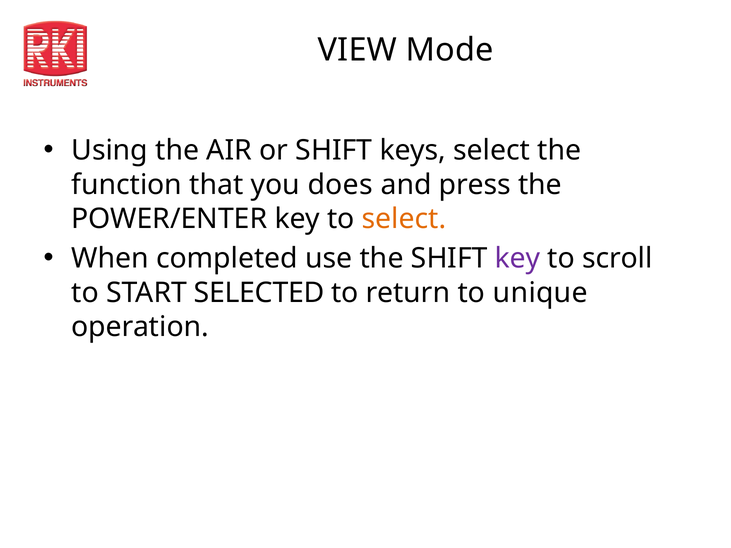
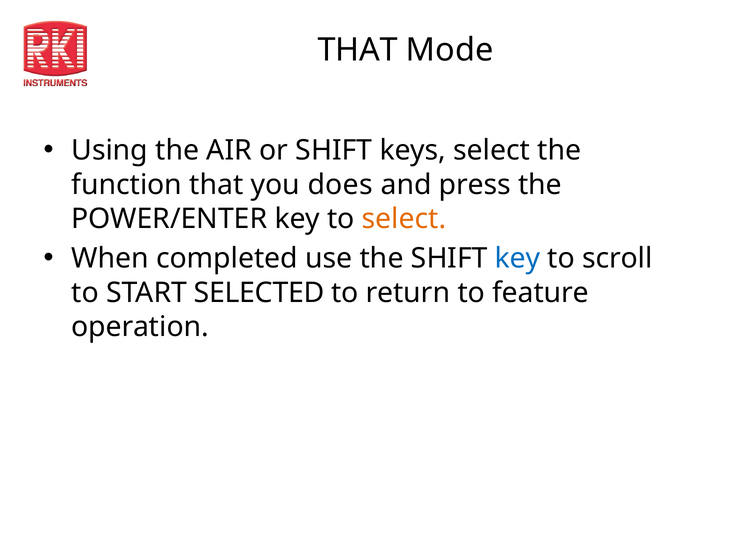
VIEW: VIEW -> THAT (358, 50)
key colour: purple -> blue (518, 259)
unique: unique -> feature (541, 293)
